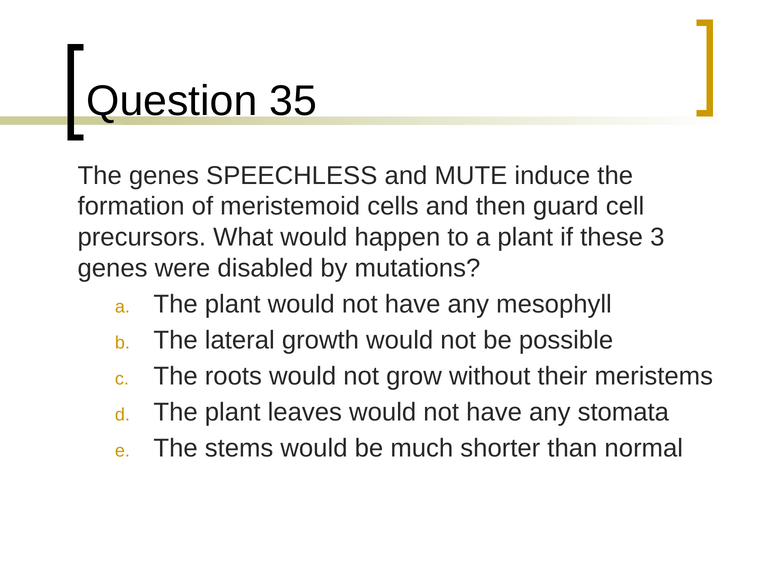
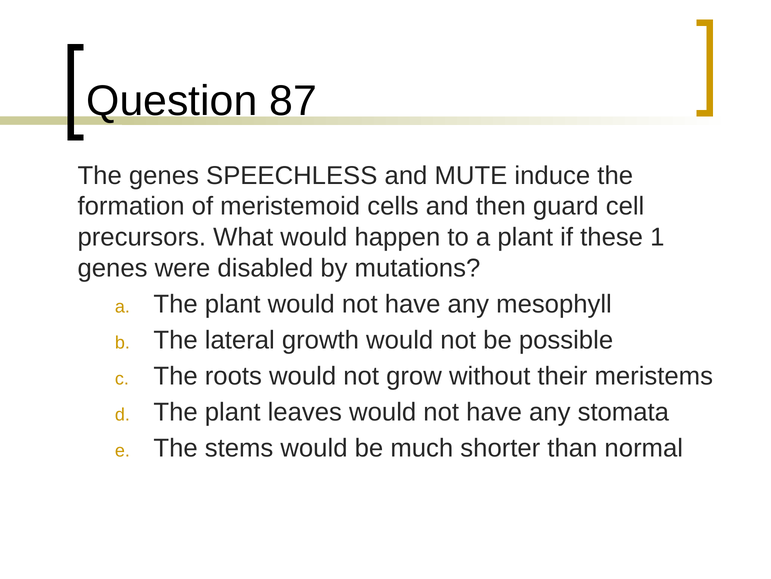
35: 35 -> 87 (293, 101)
3: 3 -> 1 (657, 237)
